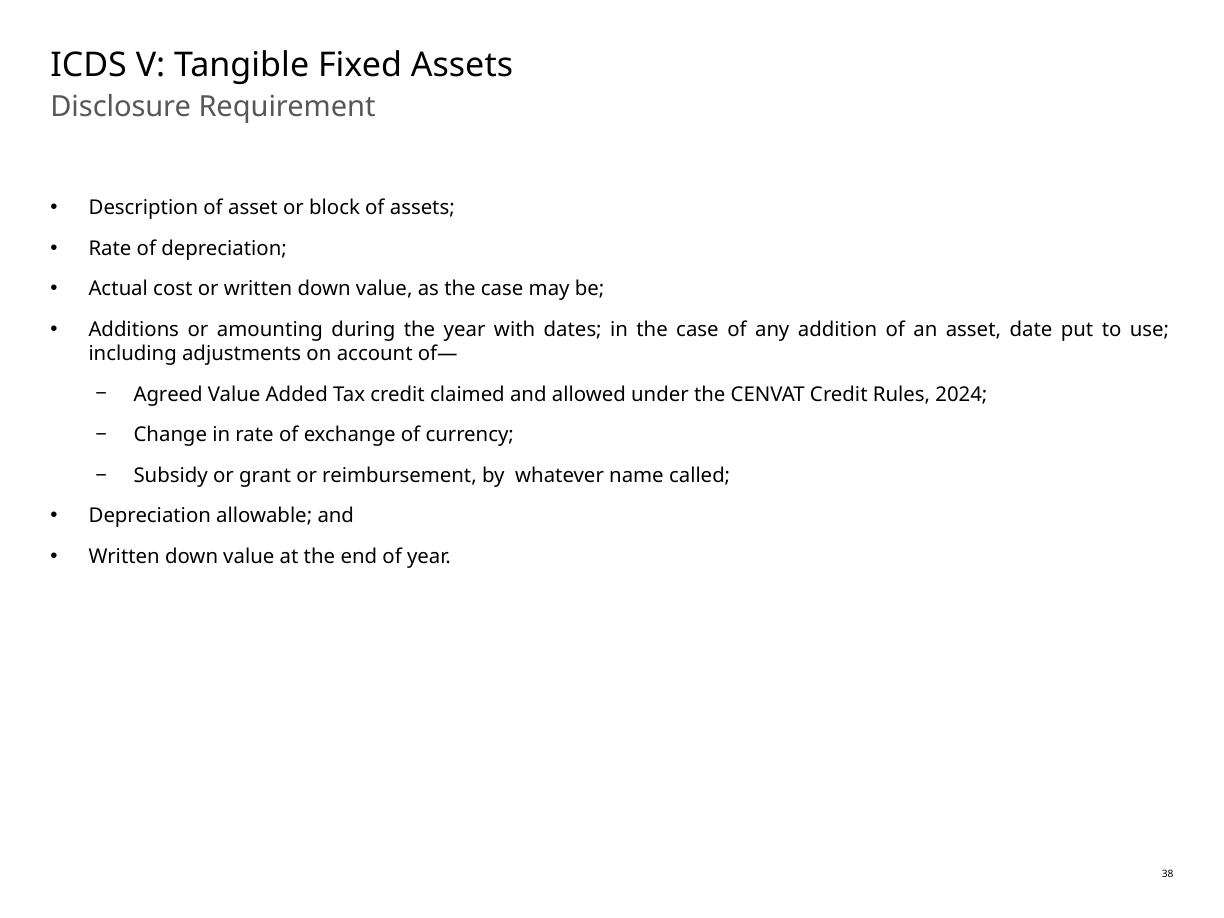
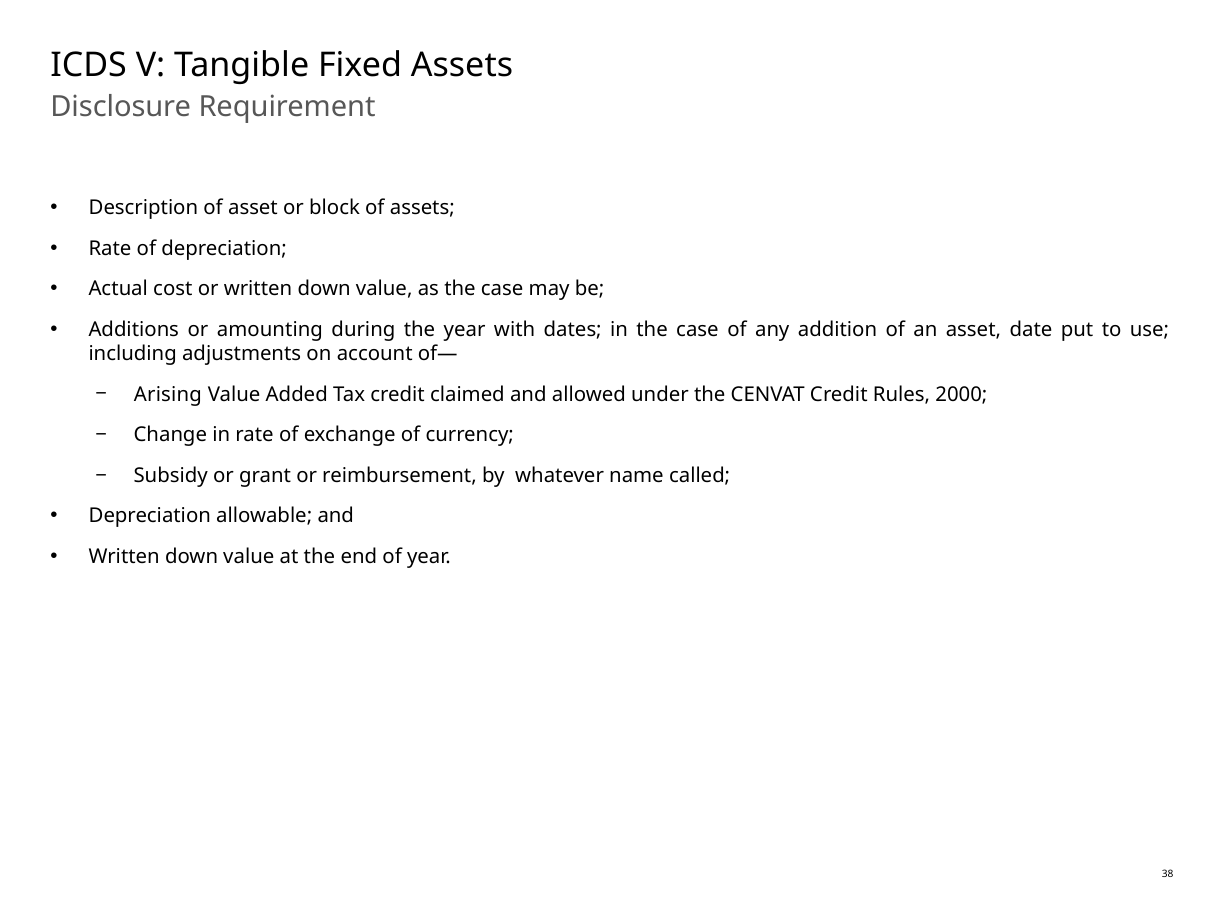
Agreed: Agreed -> Arising (168, 395)
2024: 2024 -> 2000 (961, 395)
